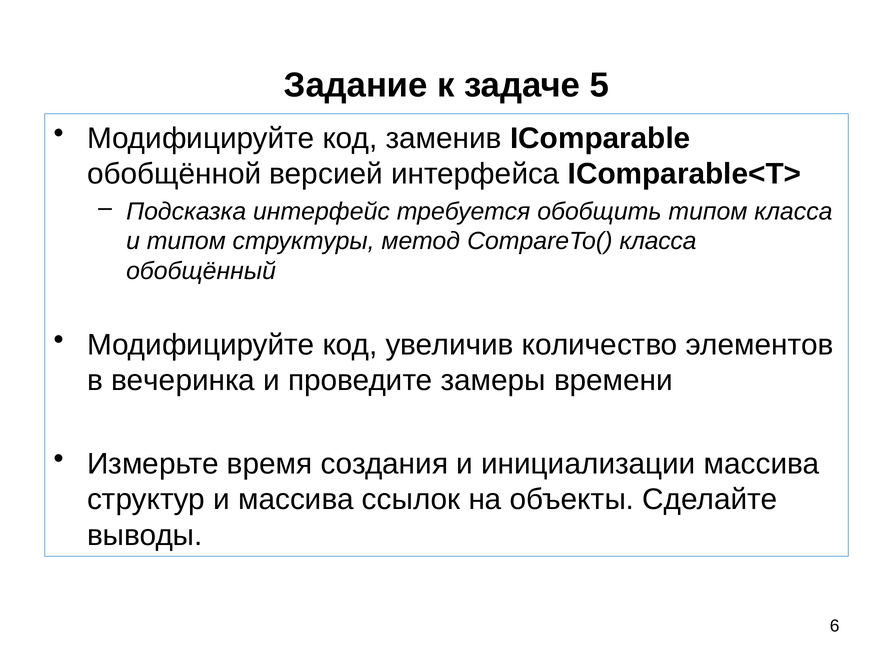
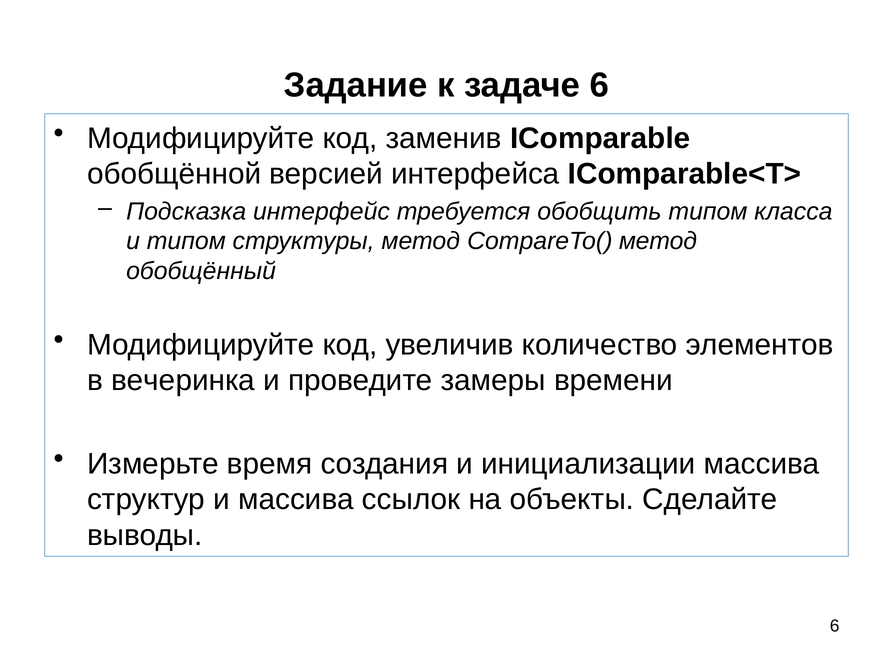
задаче 5: 5 -> 6 (599, 85)
CompareTo( класса: класса -> метод (658, 241)
